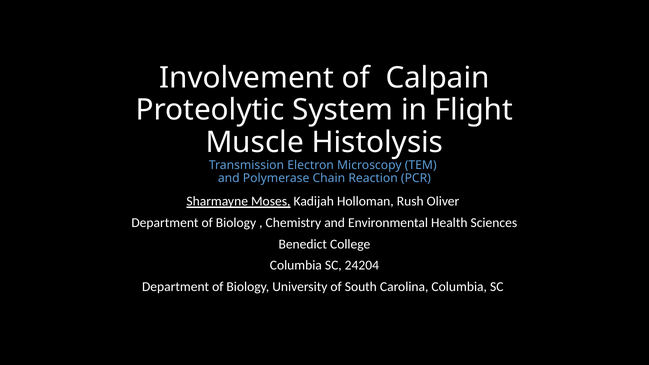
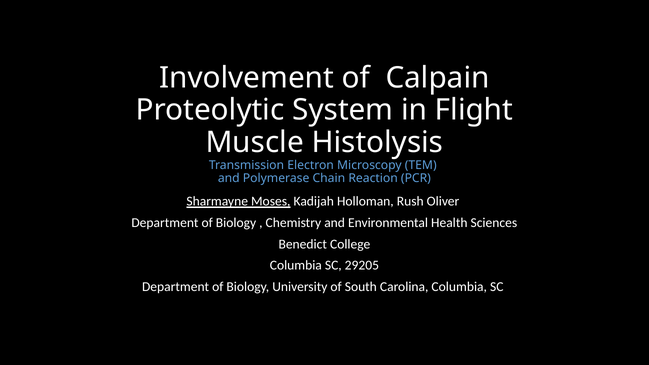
24204: 24204 -> 29205 (362, 266)
